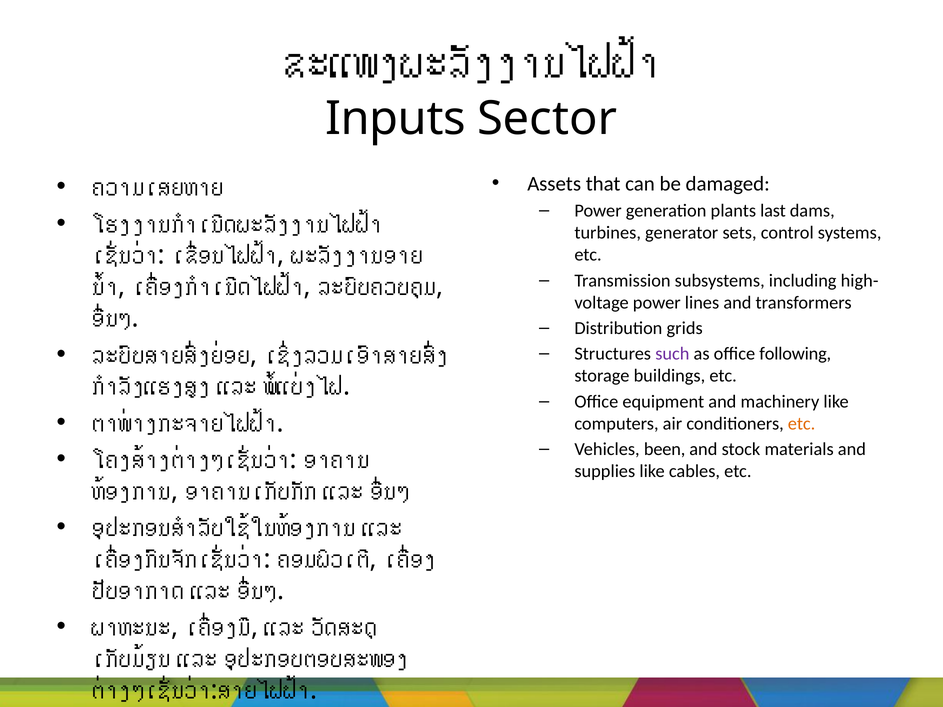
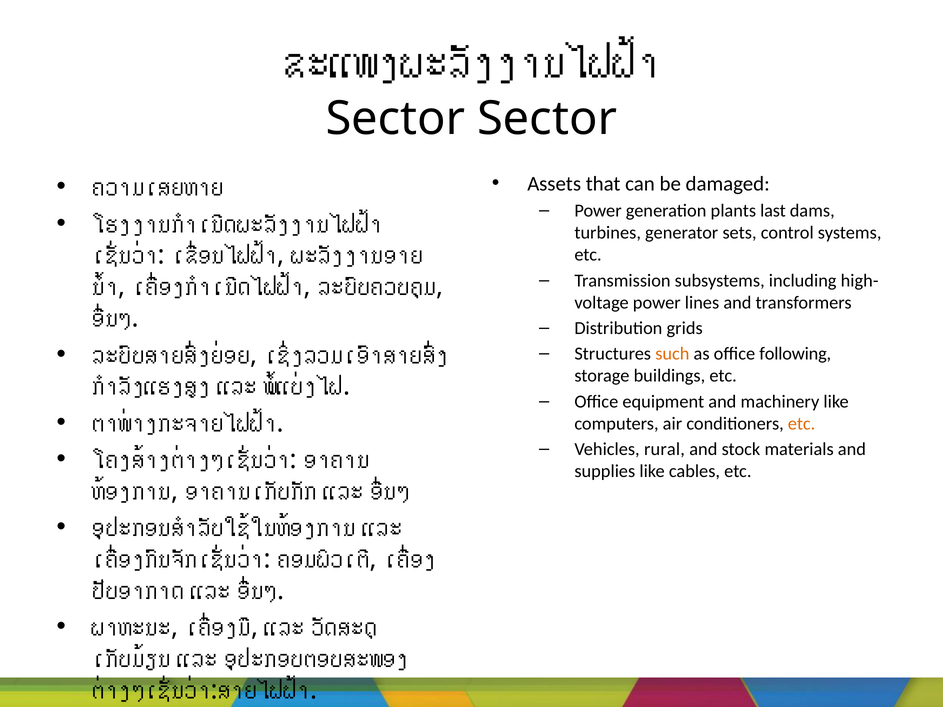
Inputs: Inputs -> Sector (395, 119)
such colour: purple -> orange (672, 354)
been: been -> rural (664, 449)
